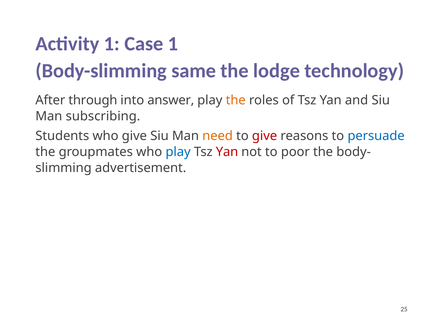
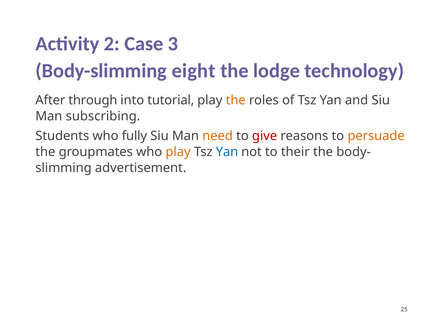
Activity 1: 1 -> 2 (112, 44)
Case 1: 1 -> 3 (173, 44)
same: same -> eight (194, 71)
answer: answer -> tutorial (171, 100)
who give: give -> fully (134, 136)
persuade colour: blue -> orange (376, 136)
play colour: blue -> orange (178, 152)
Yan colour: red -> blue (227, 152)
poor: poor -> their (295, 152)
